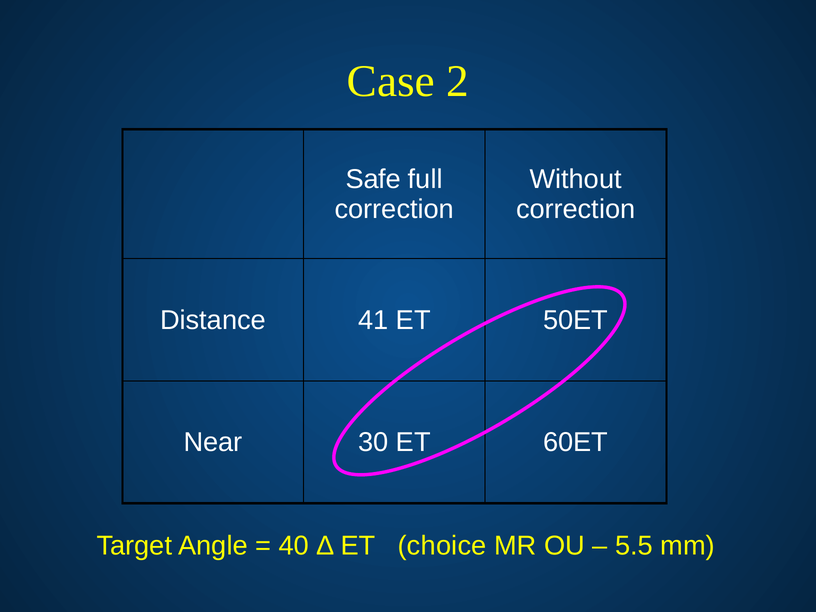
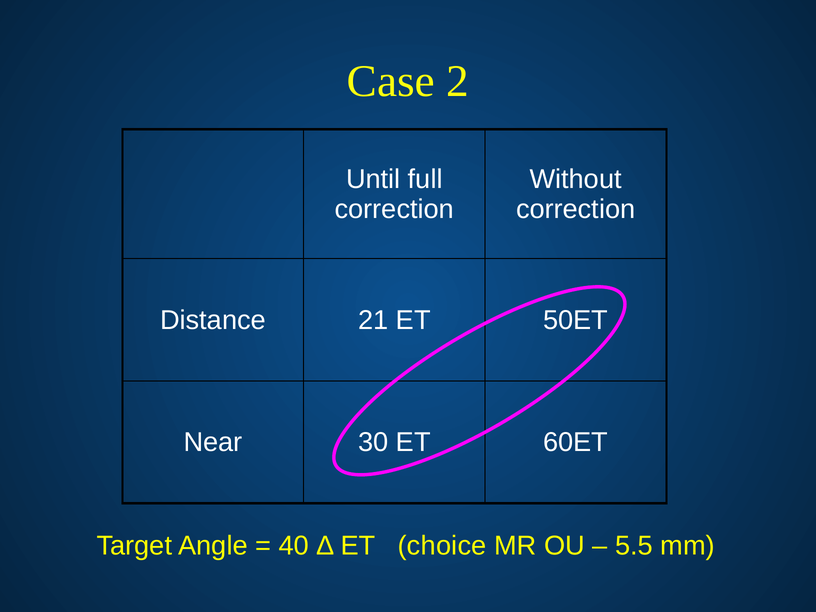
Safe: Safe -> Until (373, 179)
41: 41 -> 21 (373, 320)
